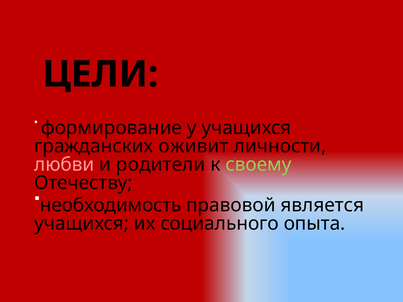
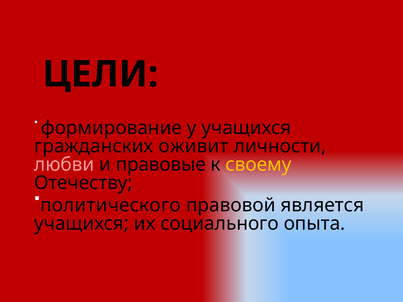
родители: родители -> правовые (161, 165)
своему colour: light green -> yellow (259, 165)
необходимость: необходимость -> политического (110, 205)
